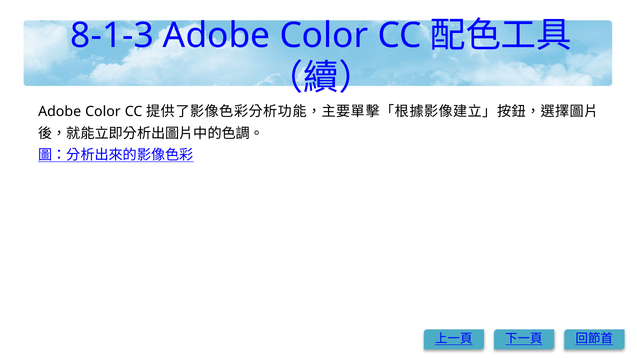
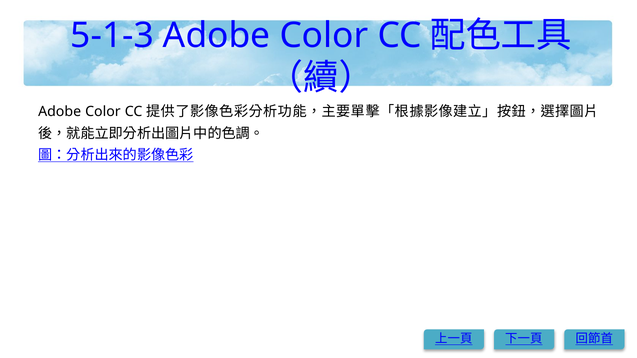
8-1-3: 8-1-3 -> 5-1-3 (112, 35)
